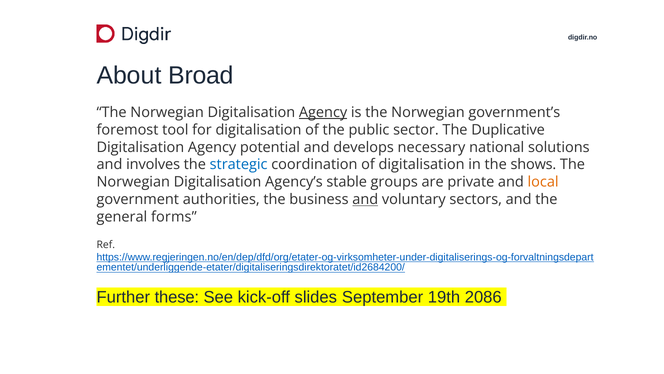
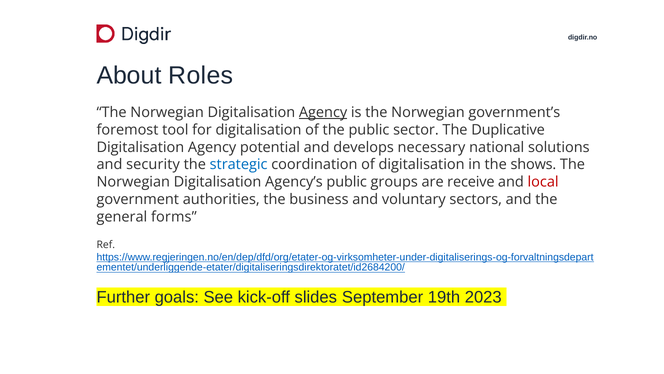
Broad: Broad -> Roles (201, 75)
involves: involves -> security (153, 164)
Agency’s stable: stable -> public (347, 182)
private: private -> receive (471, 182)
local colour: orange -> red (543, 182)
and underline: present -> none (365, 199)
these: these -> goals (177, 297)
2086: 2086 -> 2023 (483, 297)
